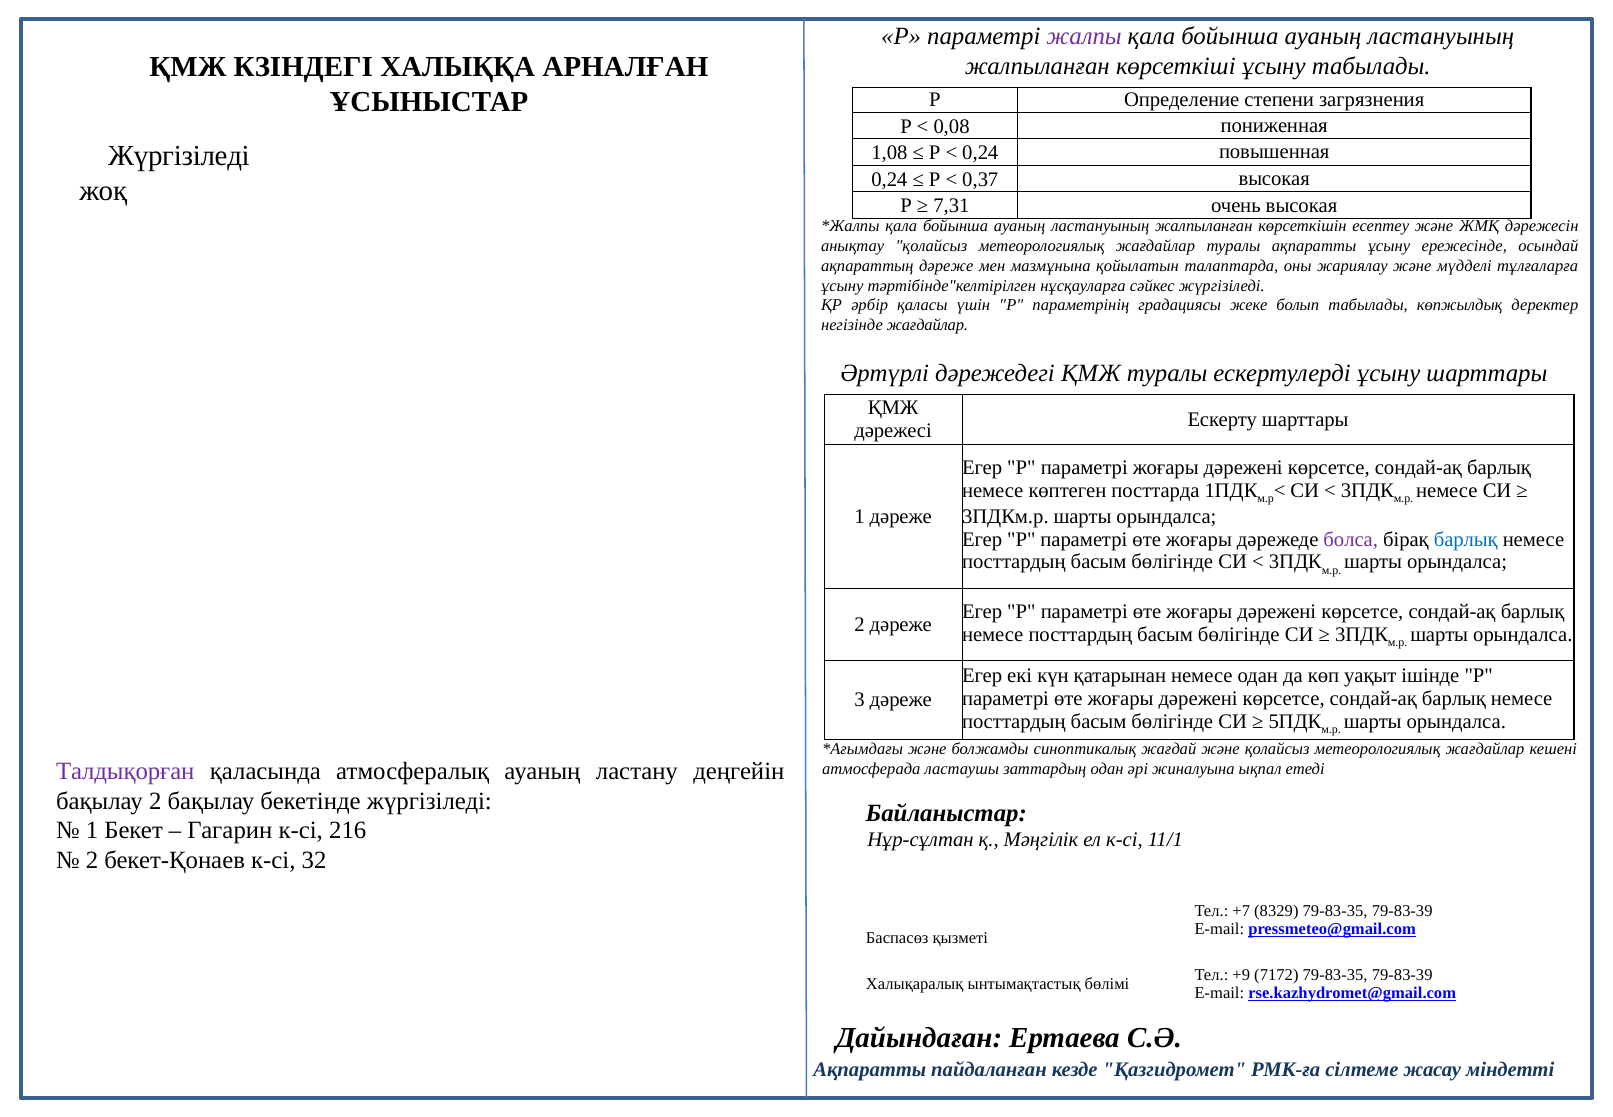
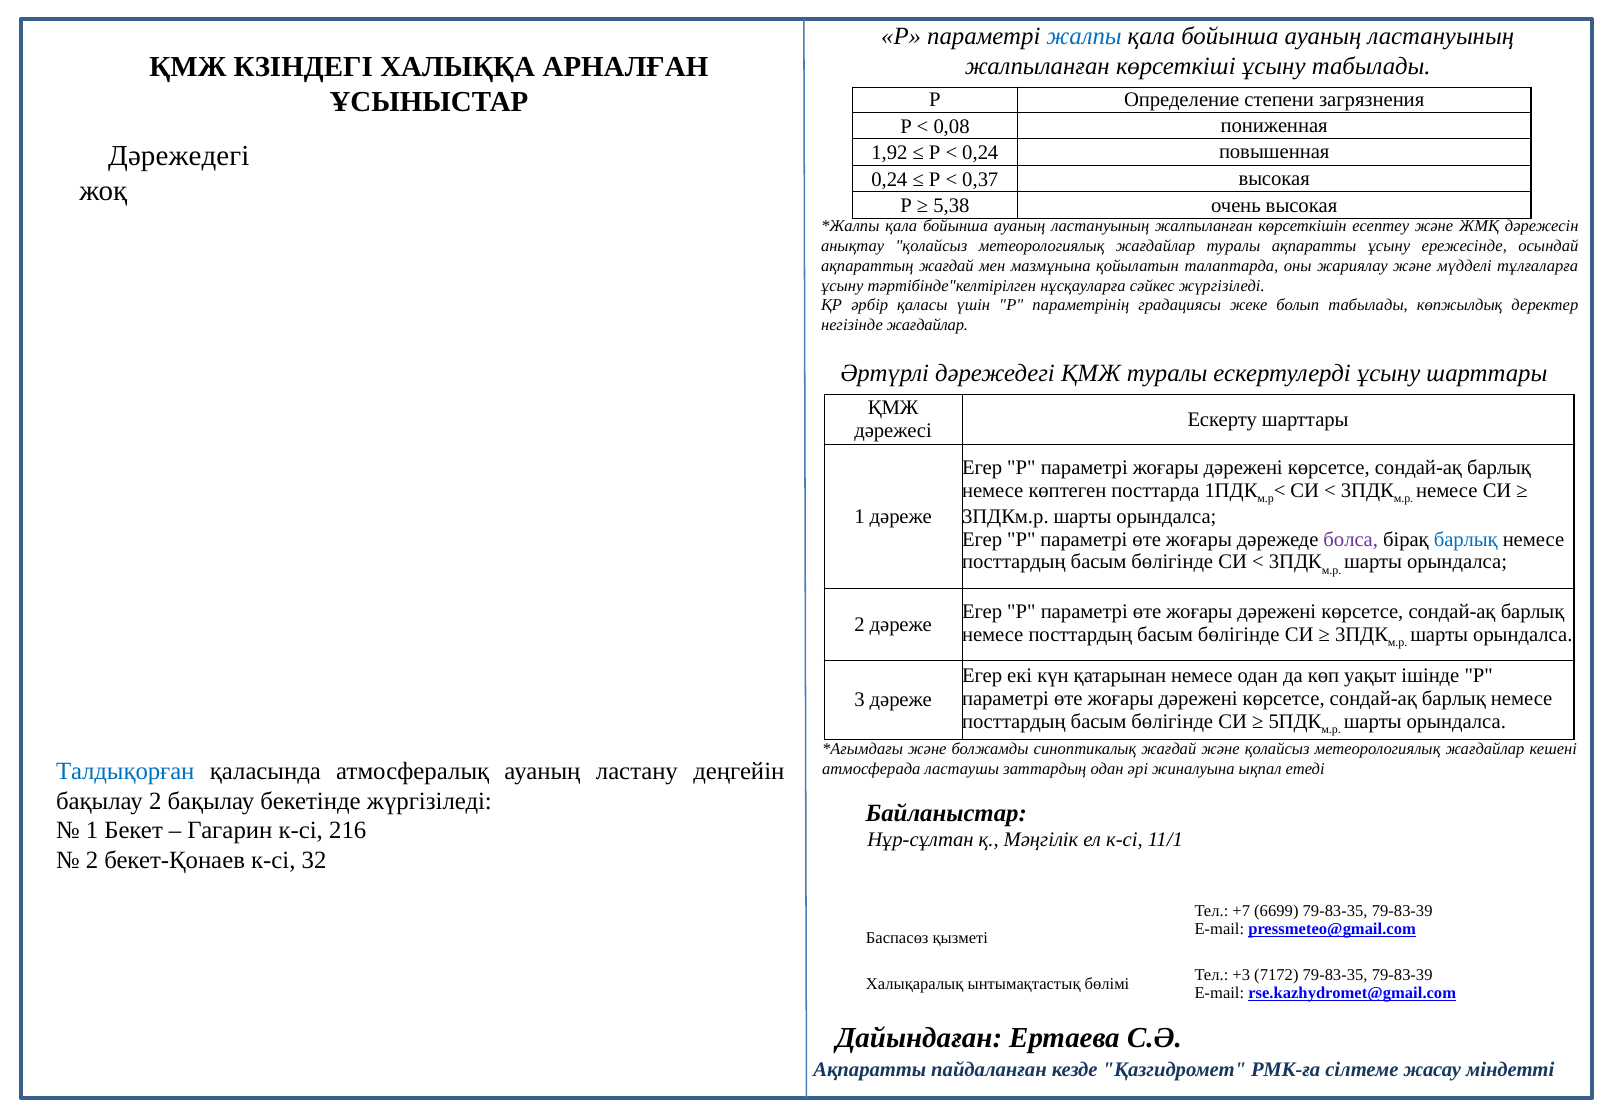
жалпы colour: purple -> blue (1084, 36)
Жүргізіледі: Жүргізіледі -> Дәрежедегі (179, 156)
1,08: 1,08 -> 1,92 (889, 153)
7,31: 7,31 -> 5,38 (951, 206)
ақпараттың дәреже: дәреже -> жағдай (946, 266)
Талдықорған colour: purple -> blue (125, 771)
8329: 8329 -> 6699 (1276, 910)
+9: +9 -> +3 (1241, 975)
